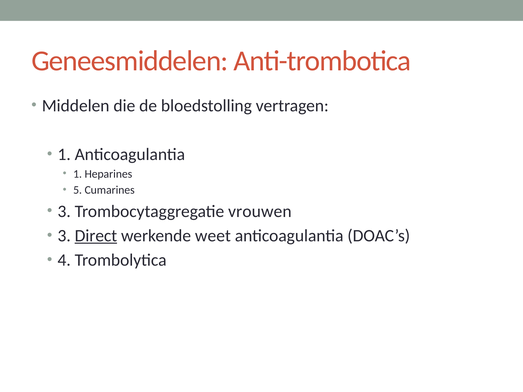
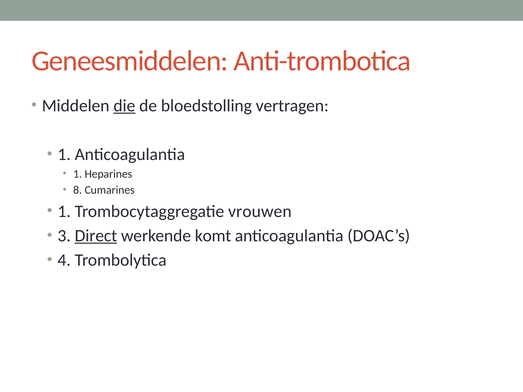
die underline: none -> present (124, 106)
5: 5 -> 8 (78, 190)
3: 3 -> 1 (64, 212)
weet: weet -> komt (213, 236)
